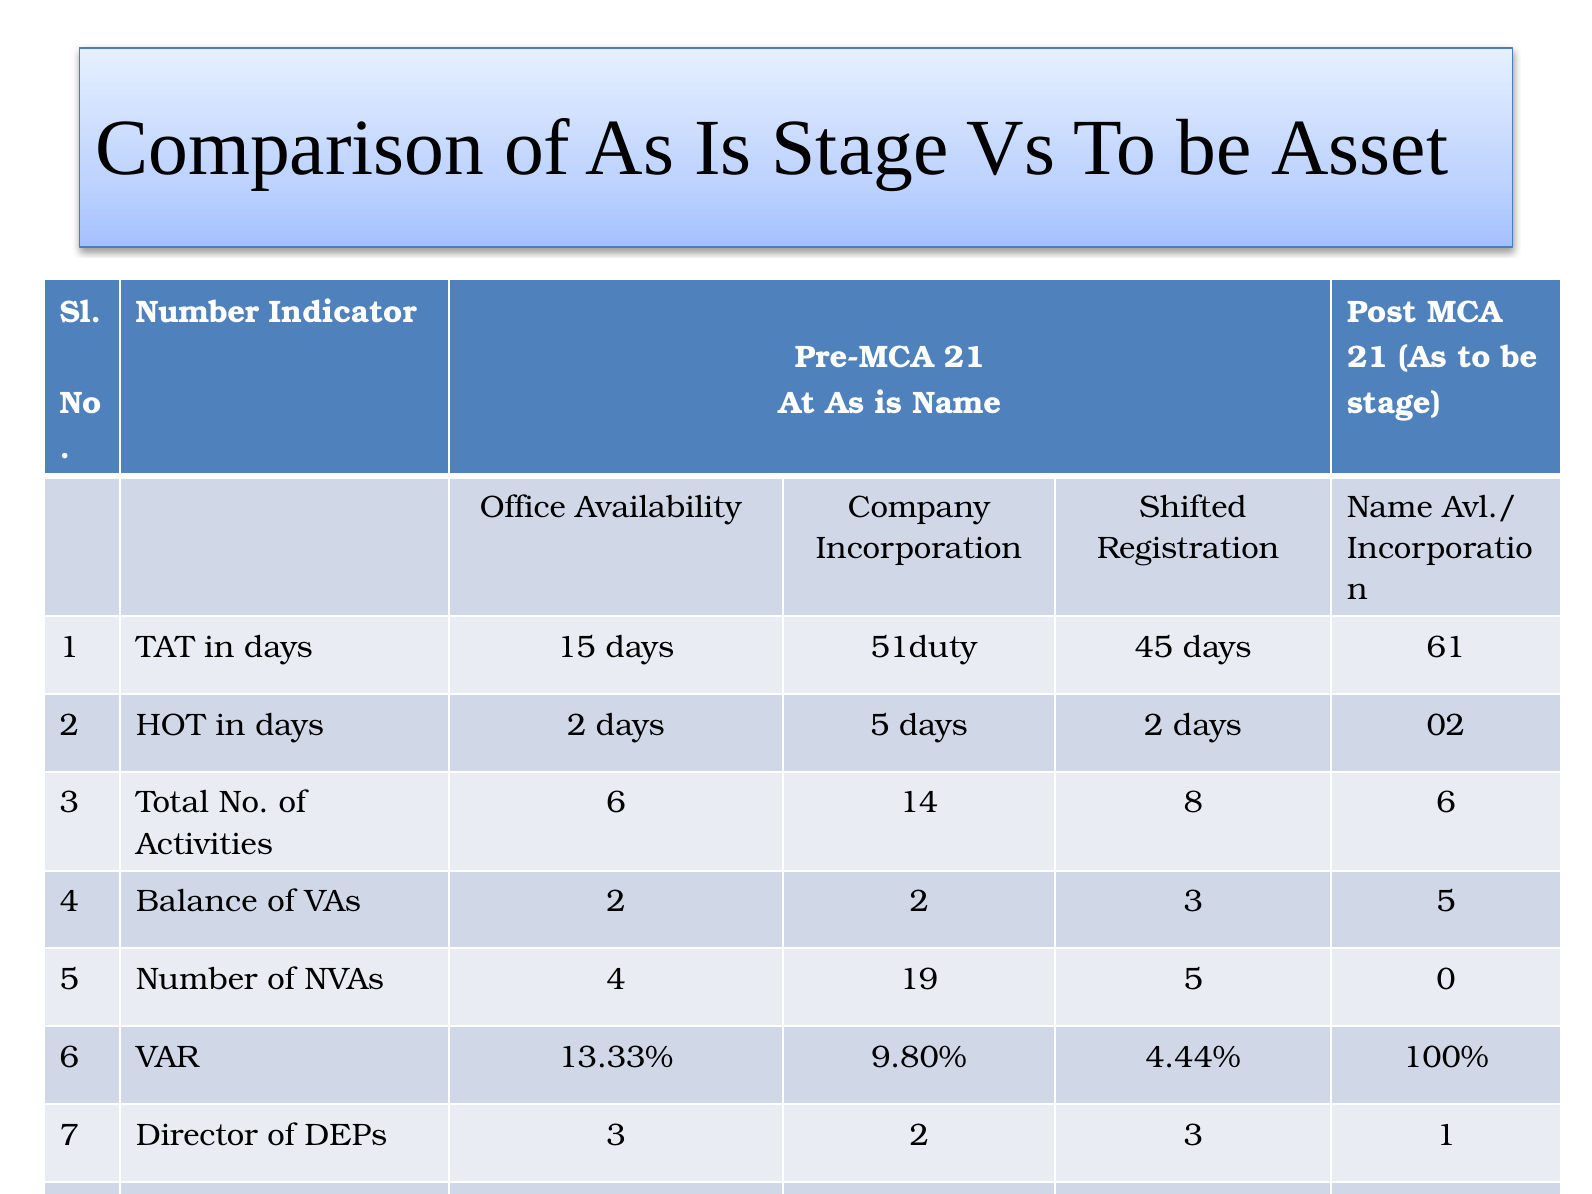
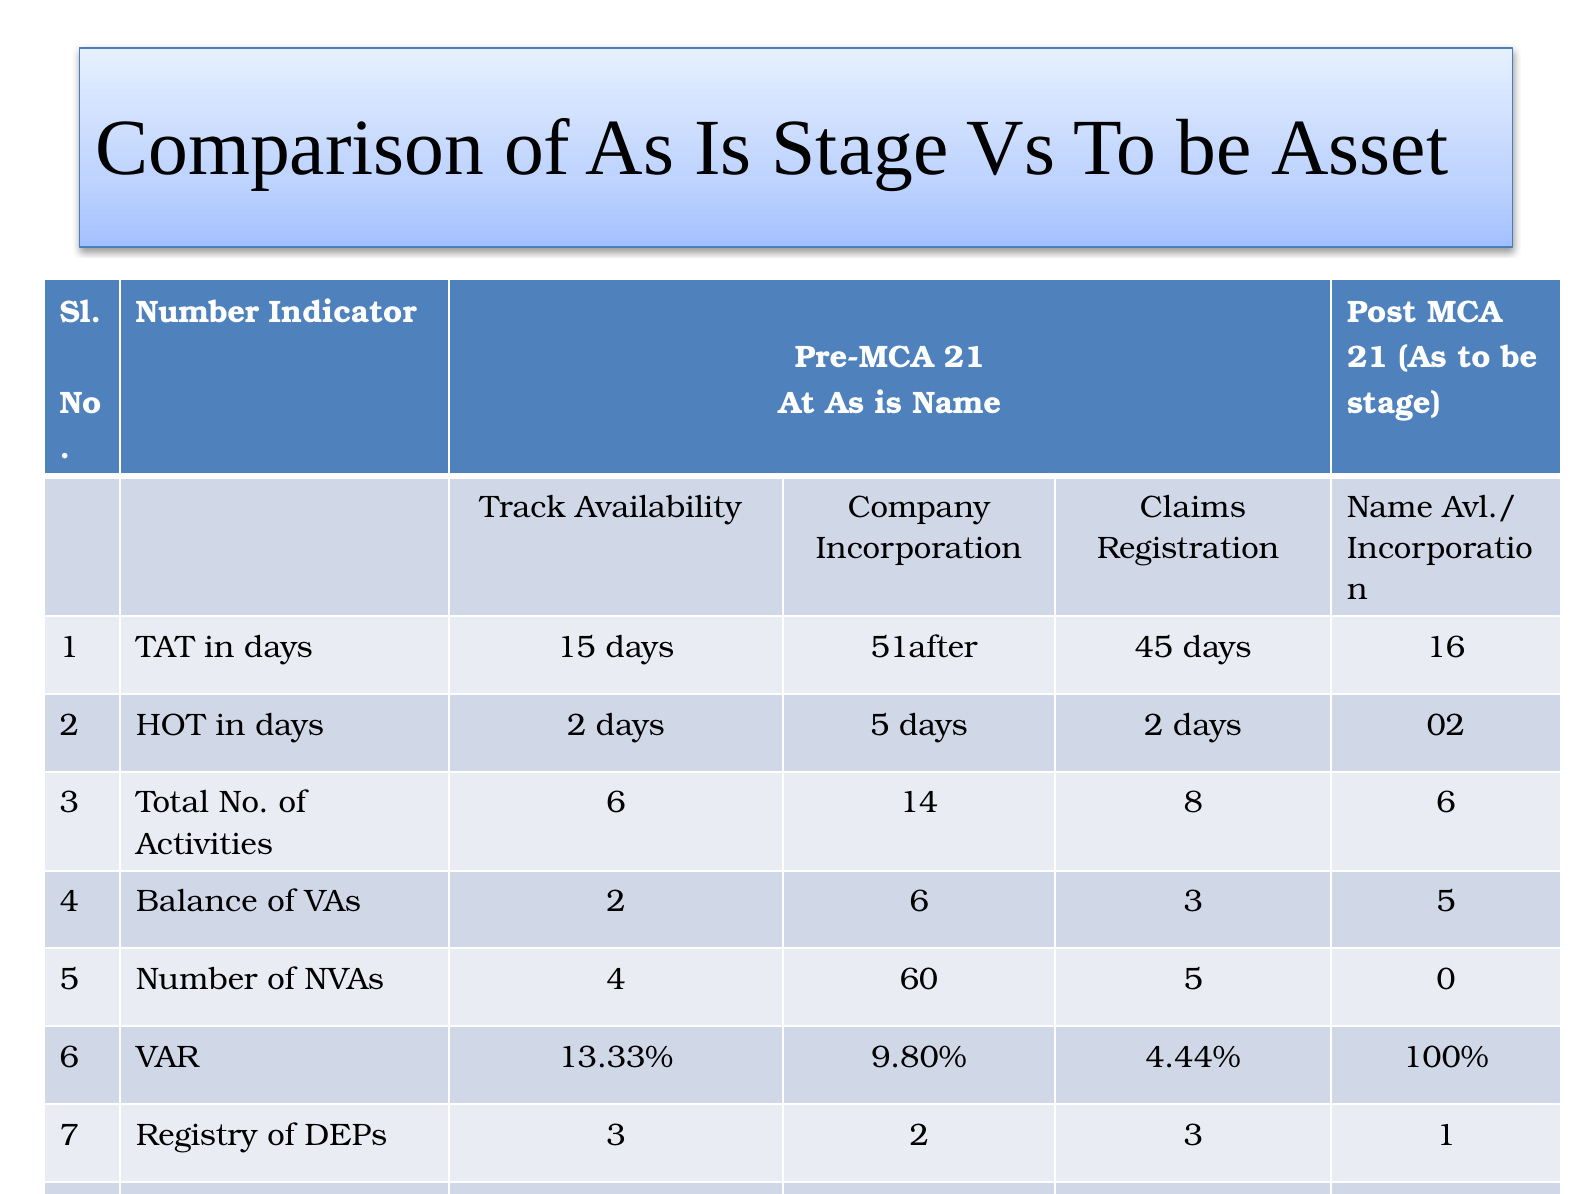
Office: Office -> Track (523, 507)
Shifted: Shifted -> Claims (1193, 507)
51duty: 51duty -> 51after (924, 647)
61: 61 -> 16 (1446, 647)
2 2: 2 -> 6 (919, 901)
19: 19 -> 60 (919, 979)
Director: Director -> Registry (197, 1135)
